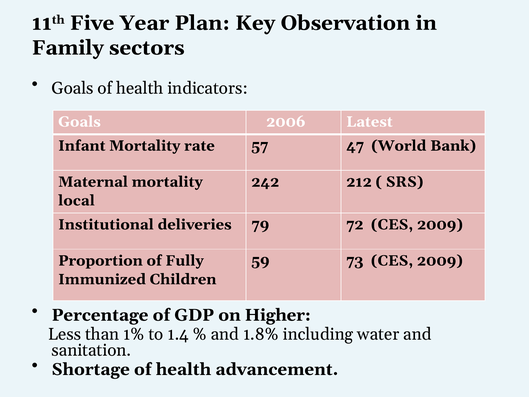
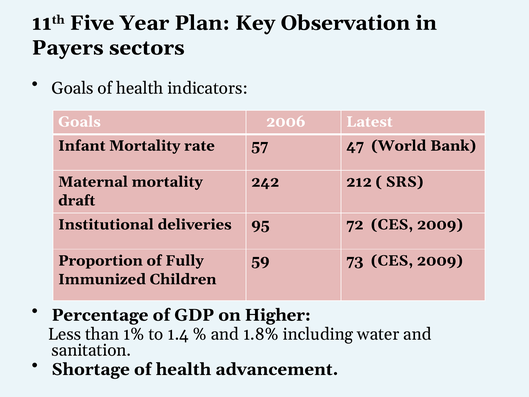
Family: Family -> Payers (68, 48)
local: local -> draft (77, 200)
79: 79 -> 95 (260, 224)
